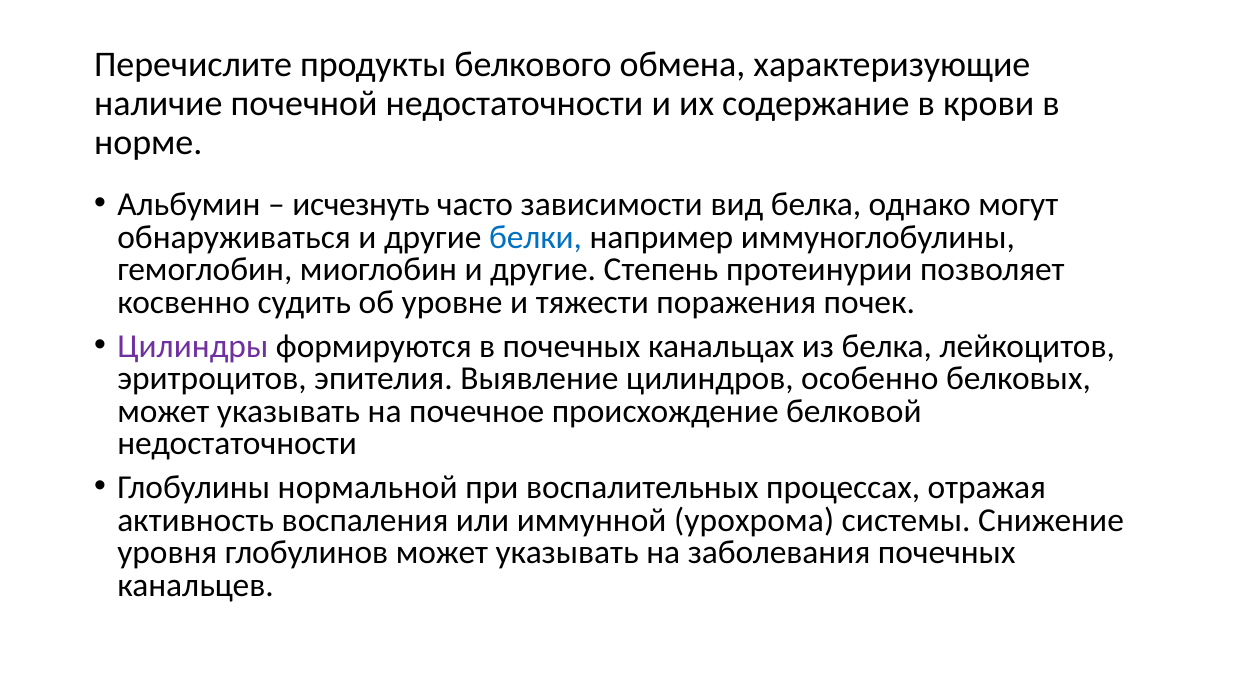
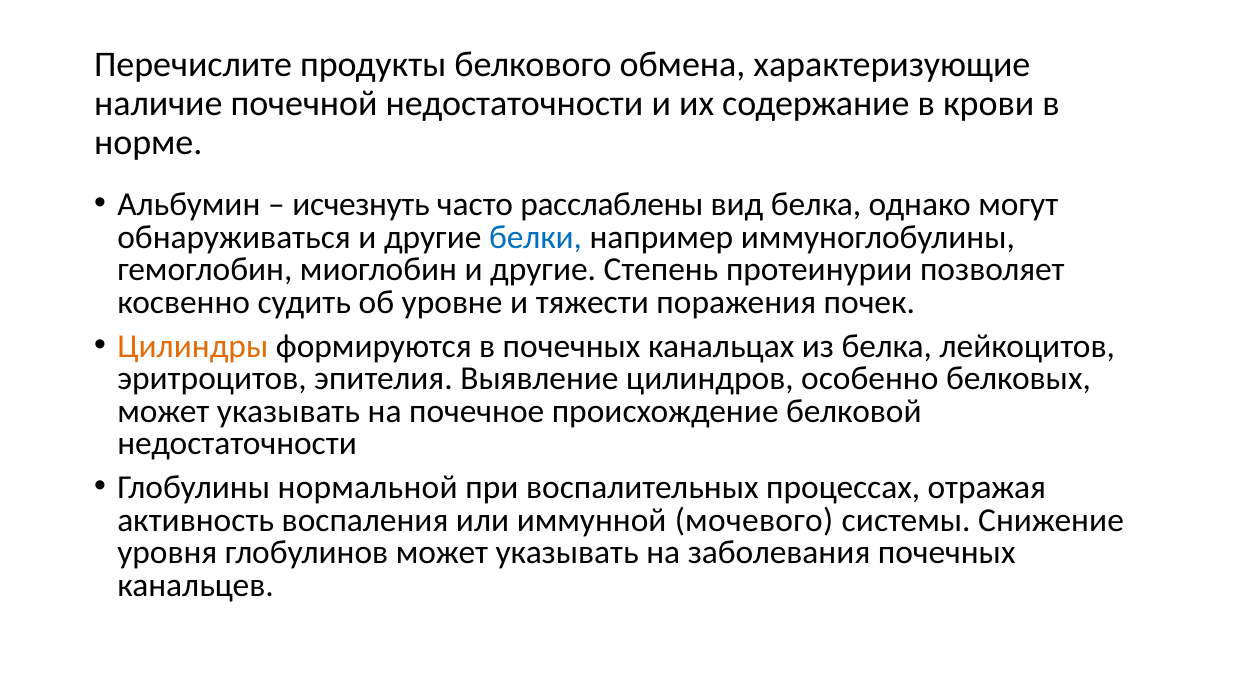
зависимости: зависимости -> расслаблены (612, 205)
Цилиндры colour: purple -> orange (193, 346)
урохрома: урохрома -> мочевого (754, 520)
